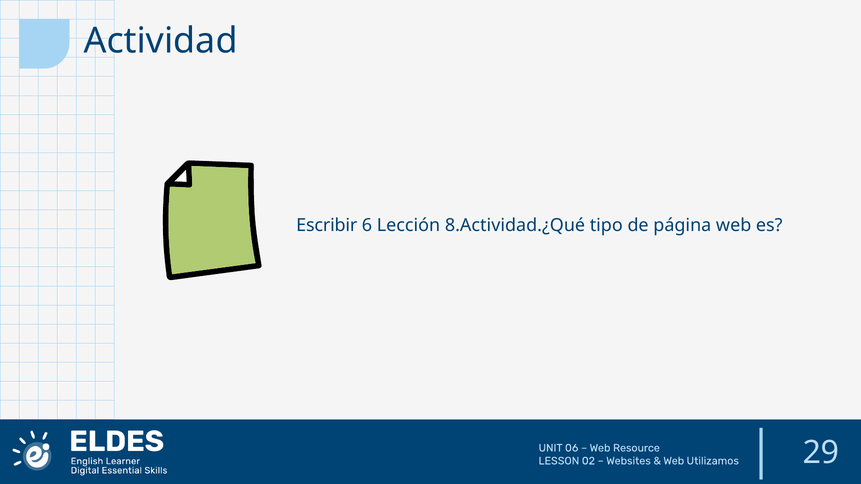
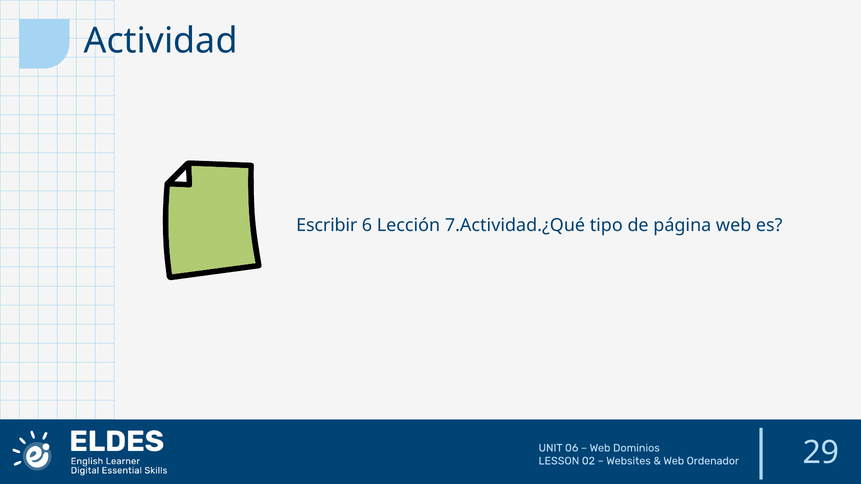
8.Actividad.¿Qué: 8.Actividad.¿Qué -> 7.Actividad.¿Qué (515, 225)
Resource: Resource -> Dominios (636, 448)
Utilizamos: Utilizamos -> Ordenador (713, 461)
